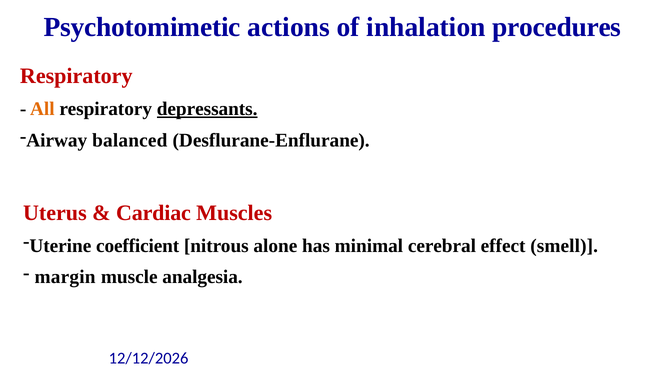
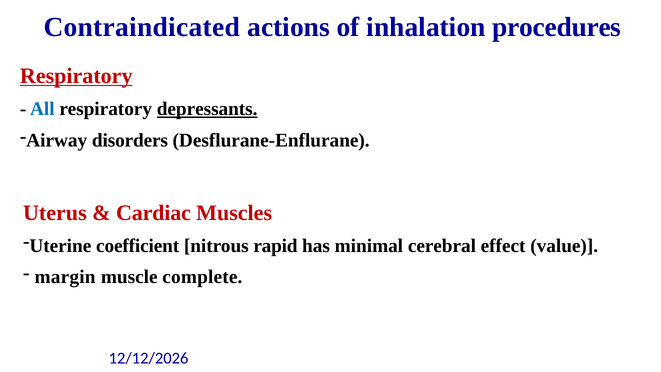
Psychotomimetic: Psychotomimetic -> Contraindicated (142, 27)
Respiratory underline: none -> present (76, 76)
All colour: orange -> blue (42, 109)
balanced: balanced -> disorders (130, 140)
alone: alone -> rapid (275, 246)
smell: smell -> value (564, 246)
analgesia: analgesia -> complete (202, 277)
